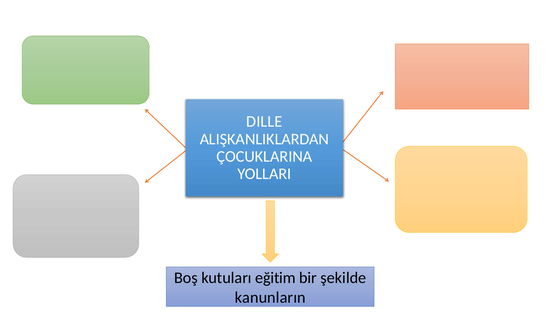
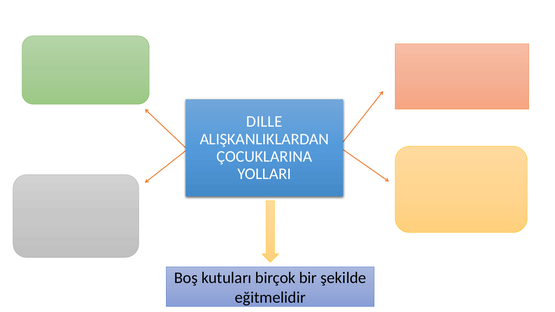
eğitim: eğitim -> birçok (275, 278)
kanunların: kanunların -> eğitmelidir (270, 298)
